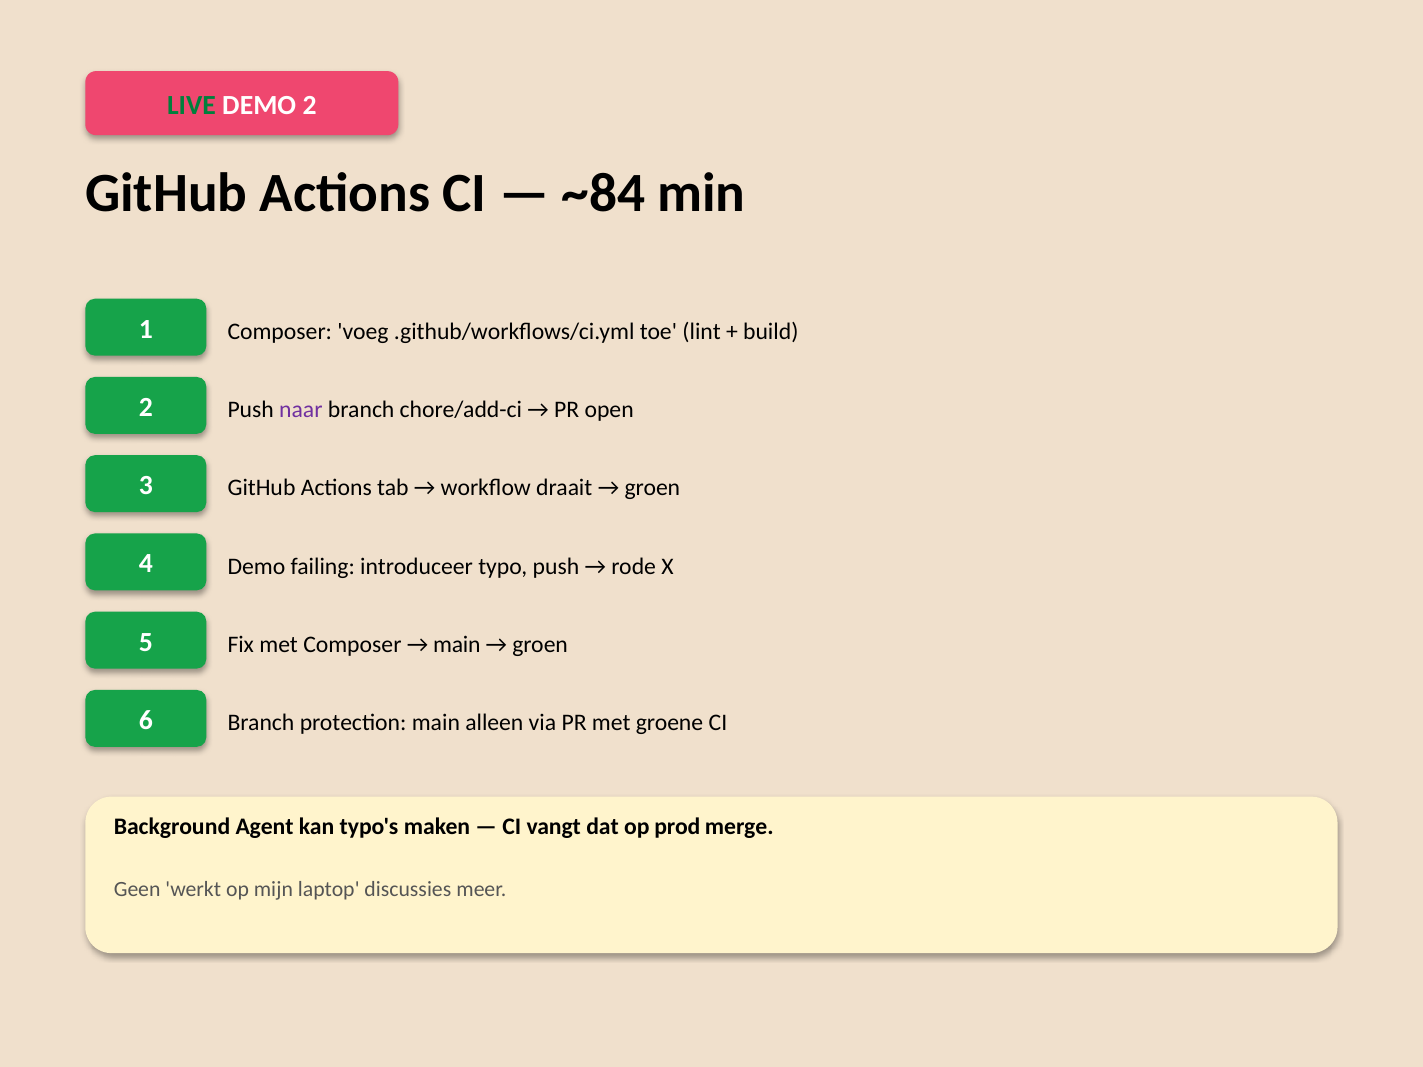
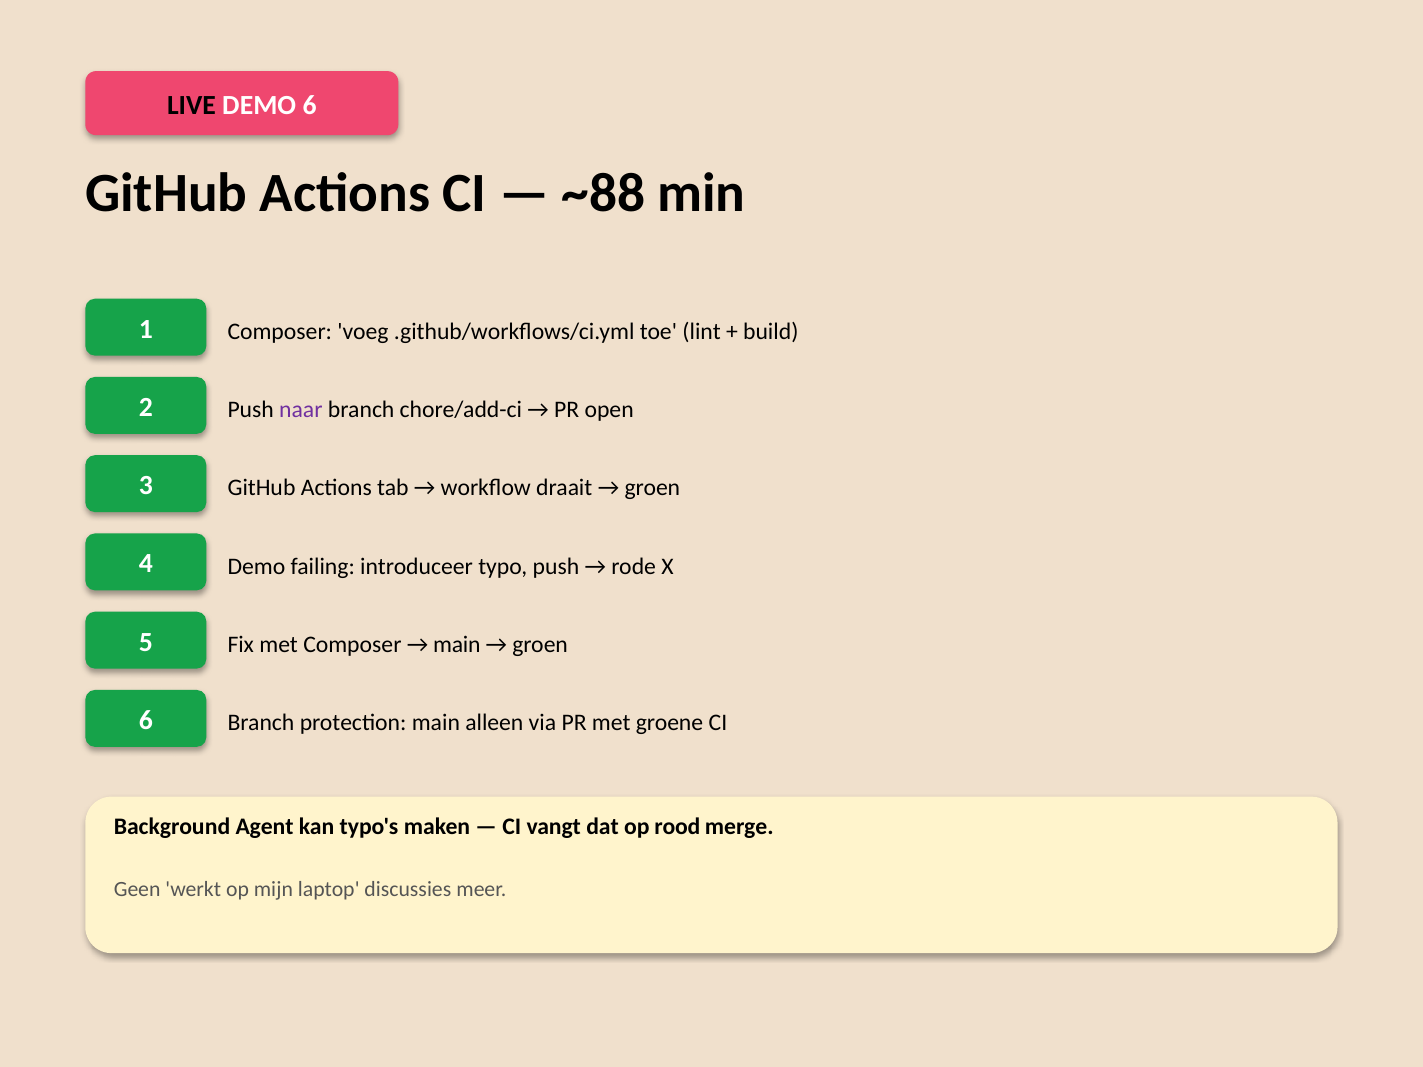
LIVE colour: green -> black (191, 105)
DEMO 2: 2 -> 6 (310, 105)
~84: ~84 -> ~88 (603, 194)
prod: prod -> rood (677, 827)
